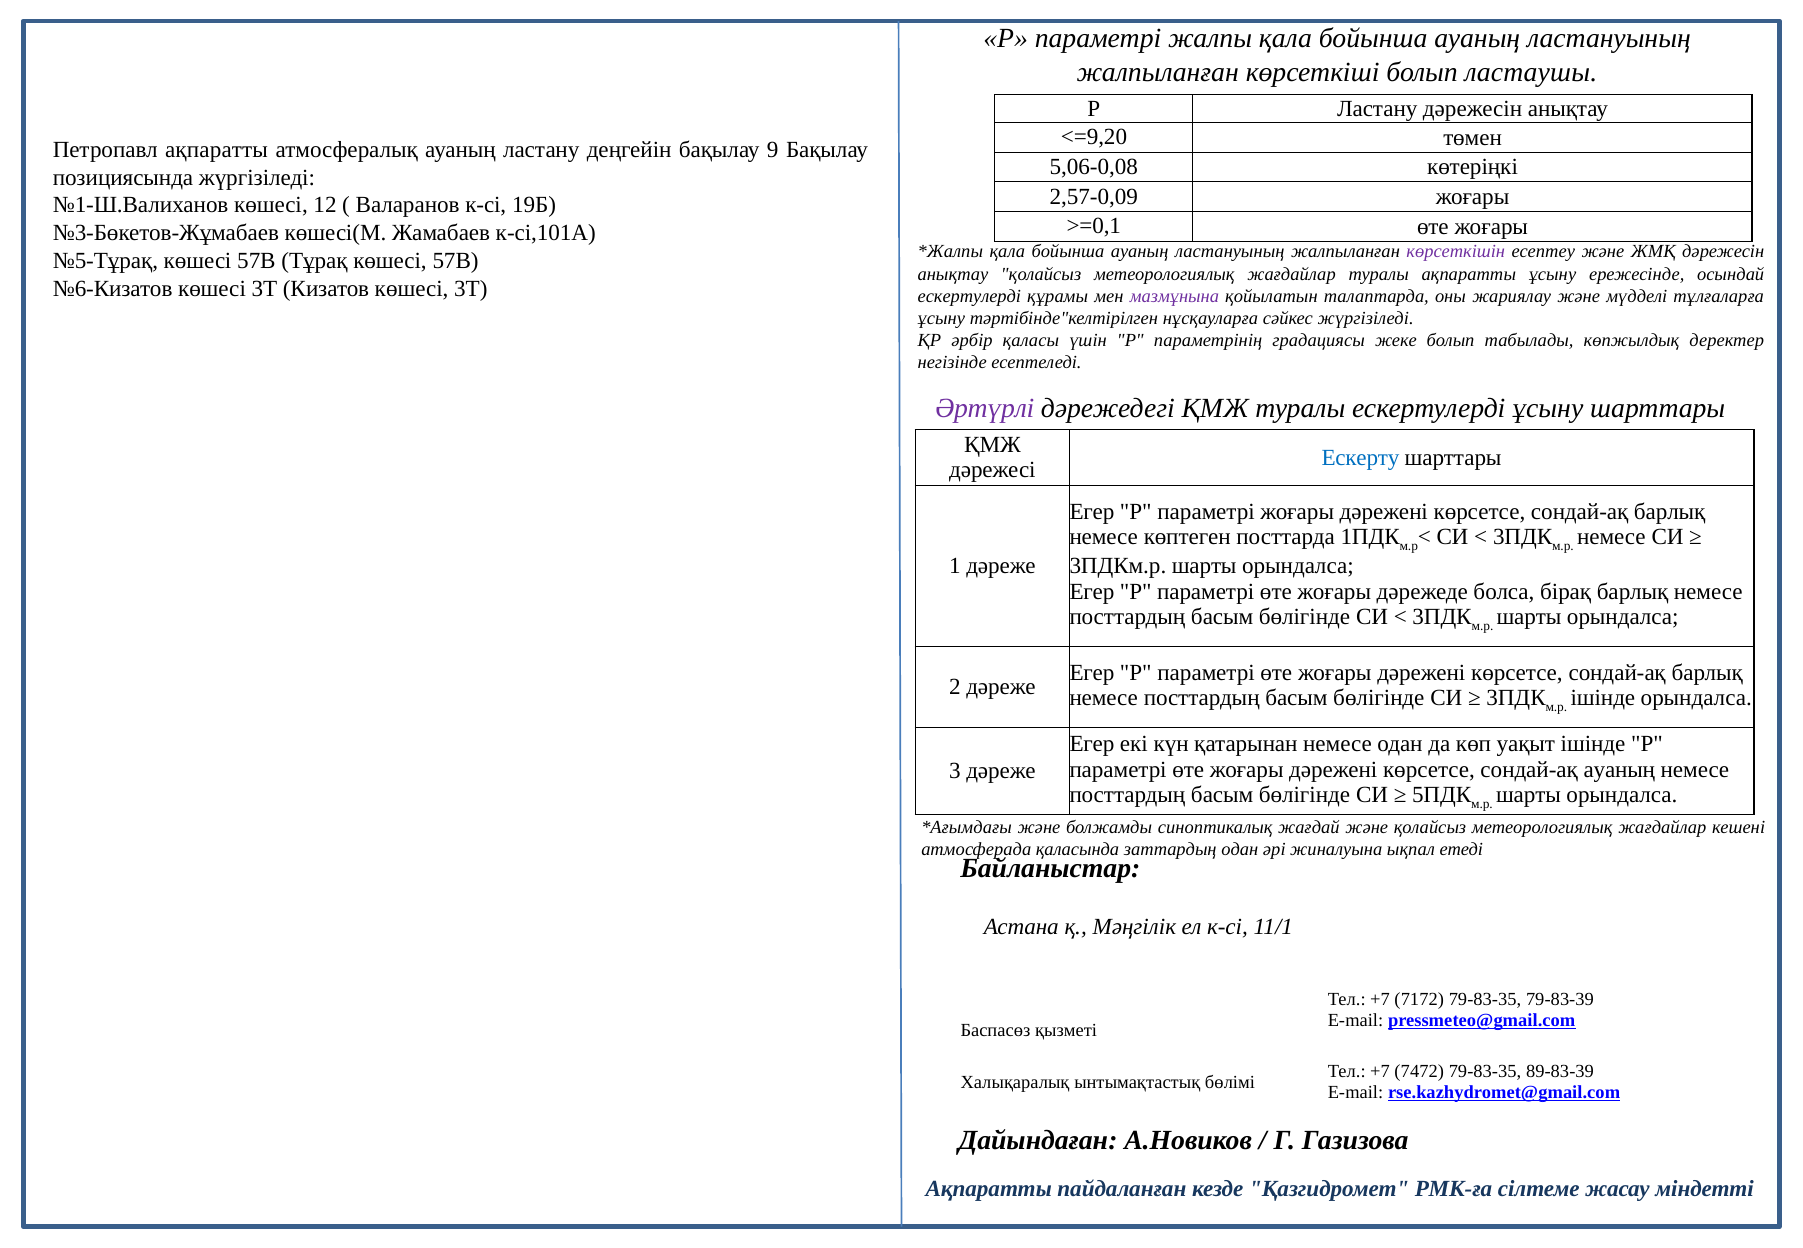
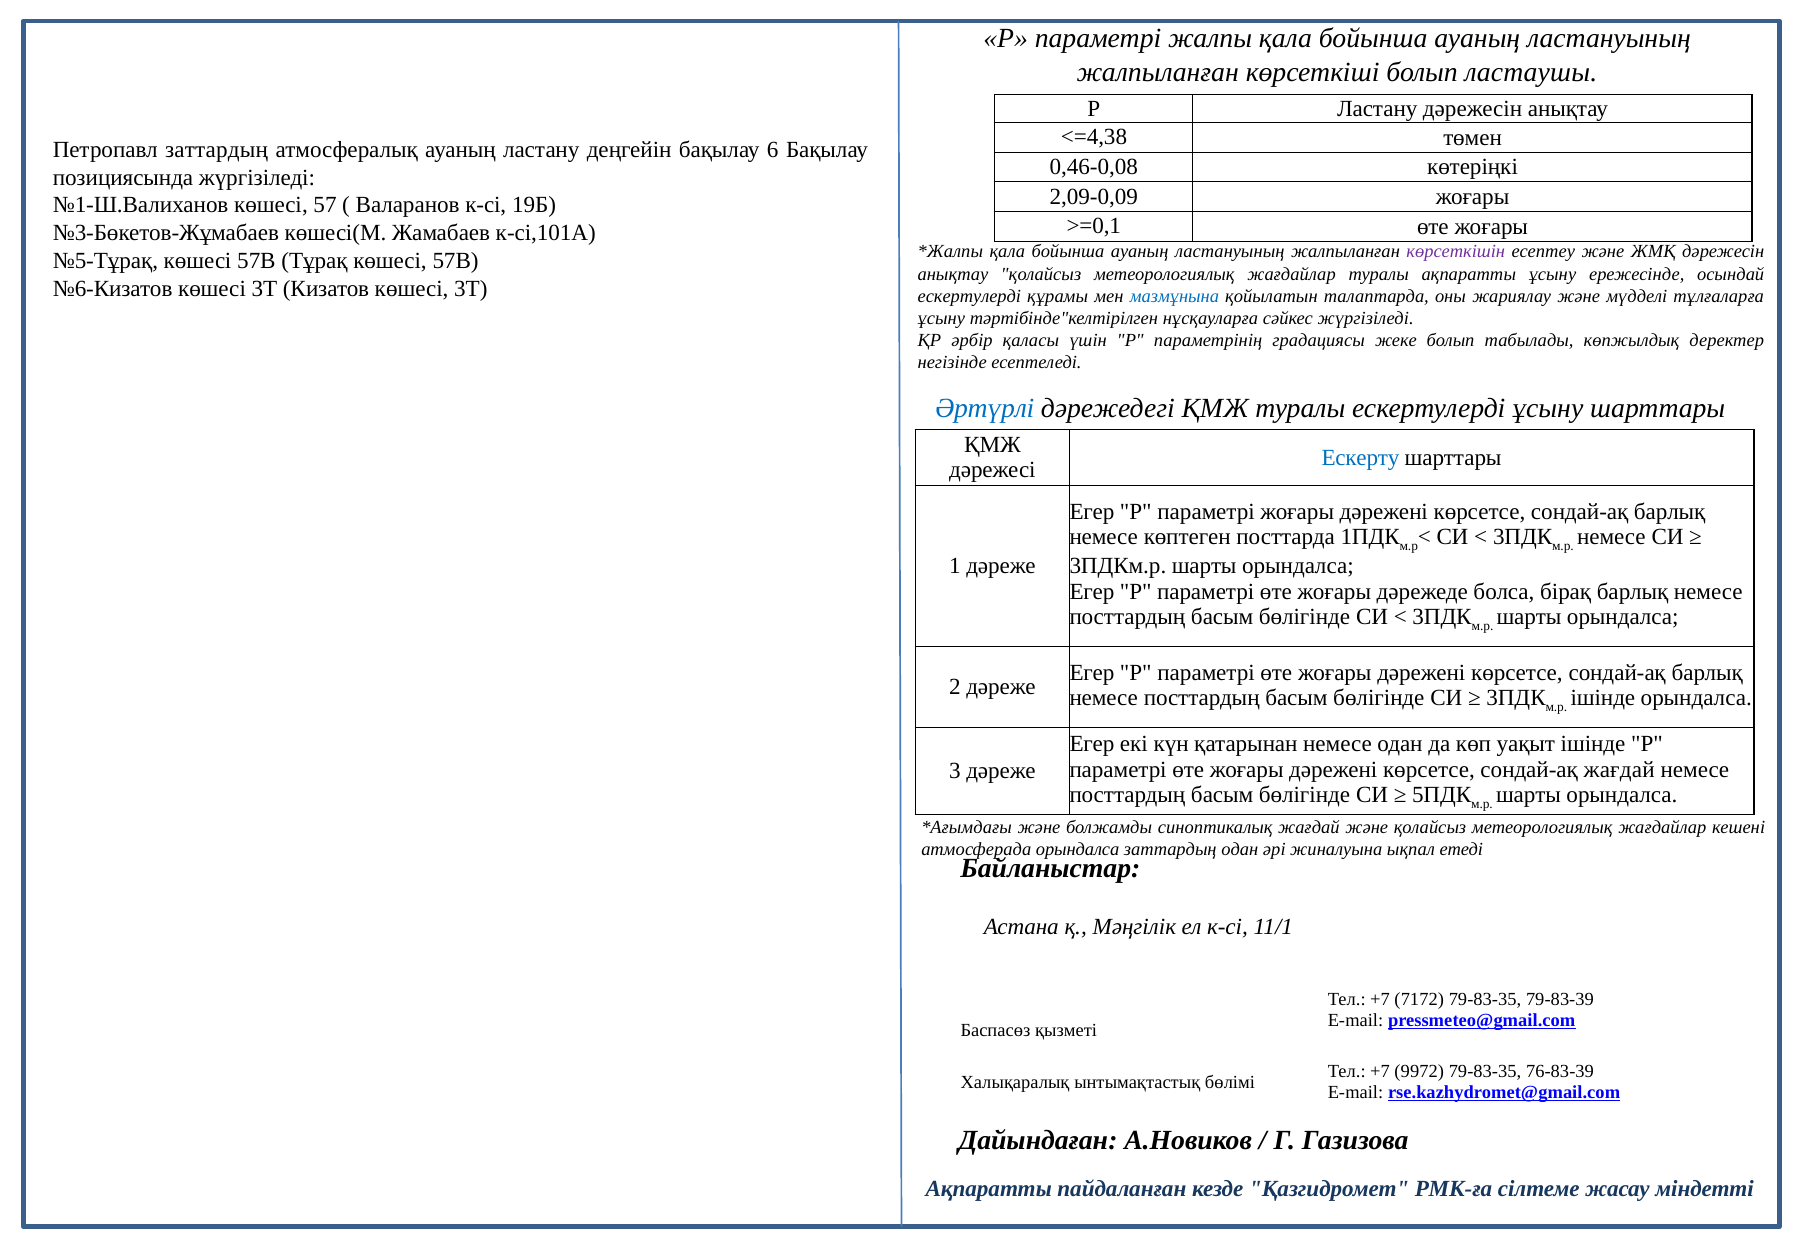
<=9,20: <=9,20 -> <=4,38 (1094, 137)
Петропавл ақпаратты: ақпаратты -> заттардың (216, 150)
9: 9 -> 6 (773, 150)
5,06-0,08: 5,06-0,08 -> 0,46-0,08 (1094, 167)
2,57-0,09: 2,57-0,09 -> 2,09-0,09 (1094, 197)
12: 12 -> 57 (325, 205)
мазмұнына colour: purple -> blue (1174, 296)
Әртүрлі colour: purple -> blue (985, 408)
сондай-ақ ауаның: ауаның -> жағдай (1619, 770)
атмосферада қаласында: қаласында -> орындалса (1078, 850)
7472: 7472 -> 9972 (1419, 1072)
89-83-39: 89-83-39 -> 76-83-39 (1560, 1072)
